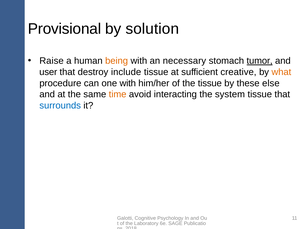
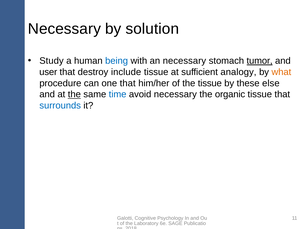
Provisional: Provisional -> Necessary (64, 29)
Raise: Raise -> Study (52, 61)
being colour: orange -> blue (117, 61)
creative: creative -> analogy (238, 72)
one with: with -> that (128, 83)
the underline: none -> present (74, 95)
time colour: orange -> blue (118, 95)
avoid interacting: interacting -> necessary (175, 95)
system: system -> organic (230, 95)
